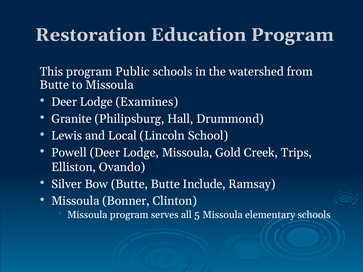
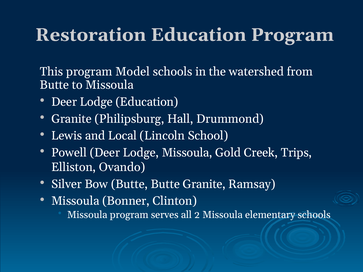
Public: Public -> Model (133, 72)
Lodge Examines: Examines -> Education (147, 102)
Butte Include: Include -> Granite (204, 184)
5: 5 -> 2 (197, 215)
